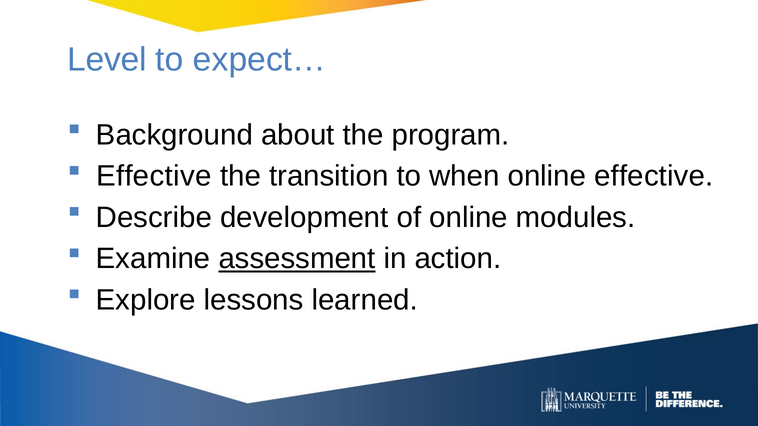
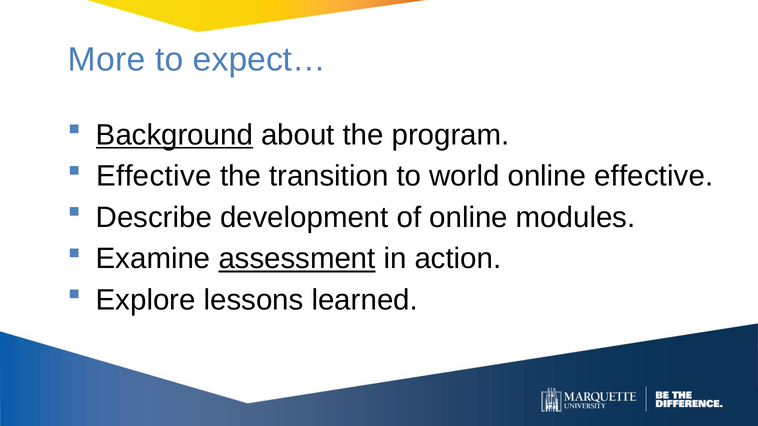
Level: Level -> More (107, 60)
Background underline: none -> present (174, 135)
when: when -> world (464, 176)
